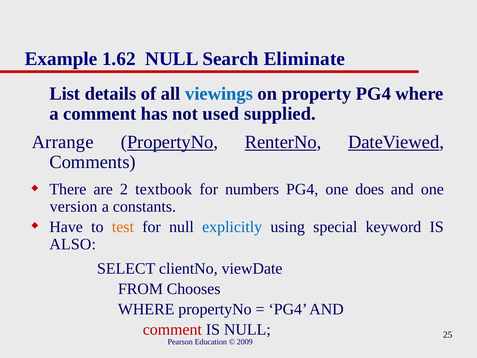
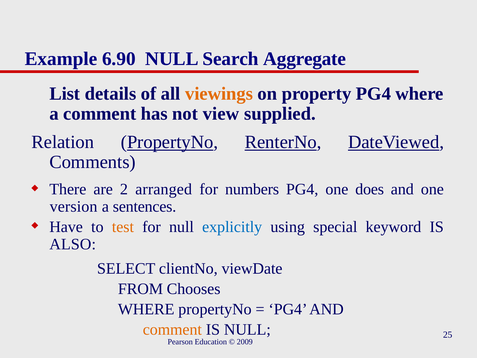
1.62: 1.62 -> 6.90 (119, 59)
Eliminate: Eliminate -> Aggregate (305, 59)
viewings colour: blue -> orange (219, 94)
used: used -> view (221, 114)
Arrange: Arrange -> Relation (63, 142)
textbook: textbook -> arranged (164, 189)
constants: constants -> sentences (145, 206)
comment colour: red -> orange (172, 329)
